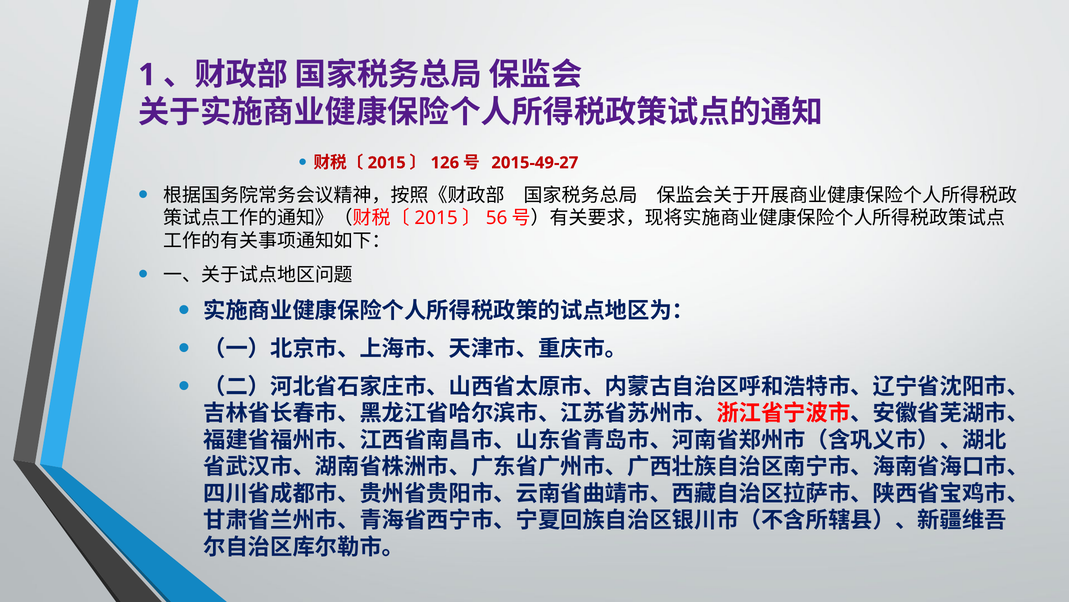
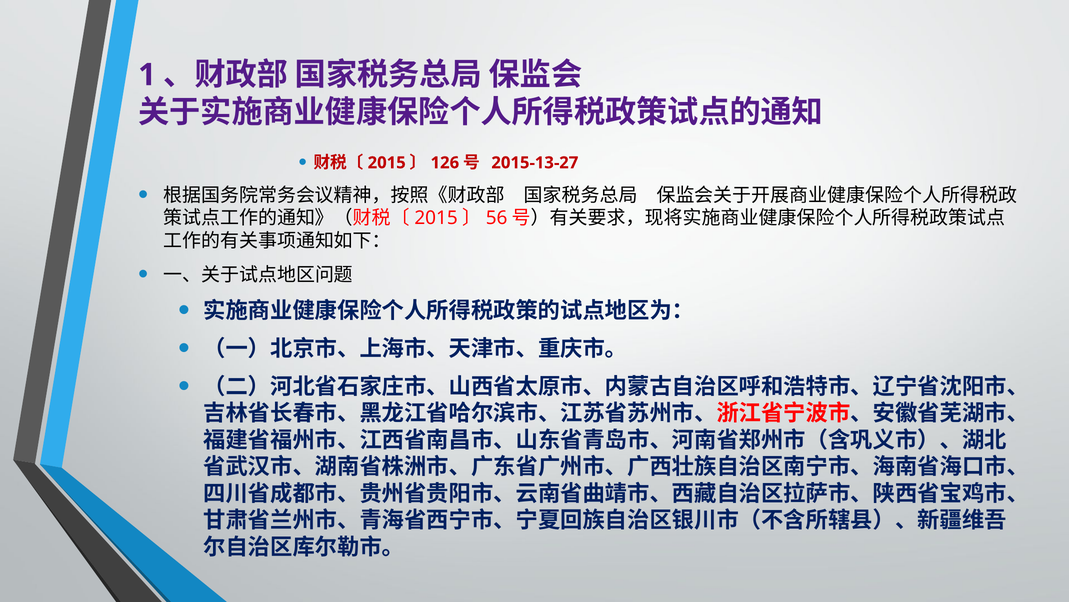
2015-49-27: 2015-49-27 -> 2015-13-27 (535, 163)
